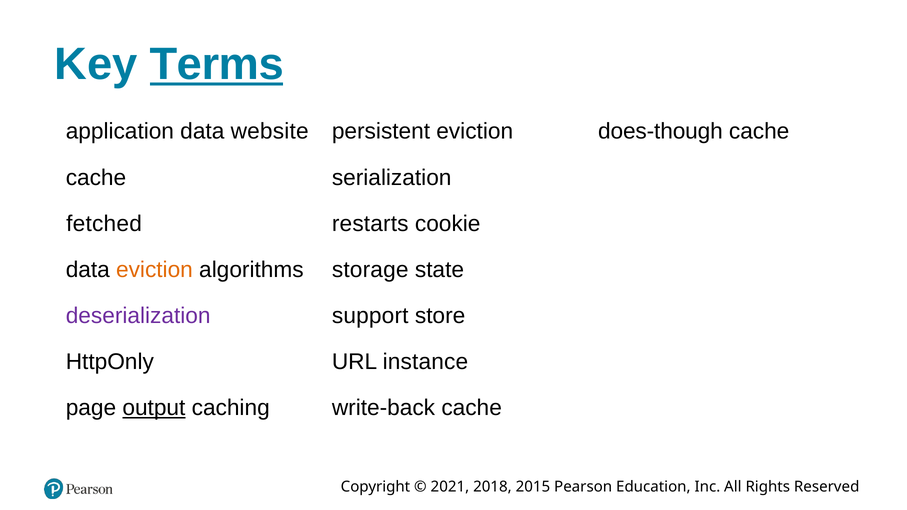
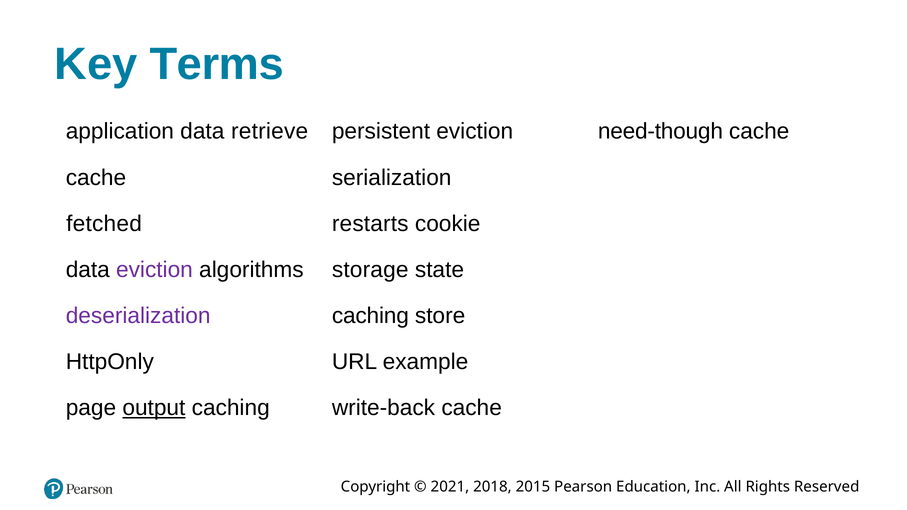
Terms underline: present -> none (217, 65)
website: website -> retrieve (270, 131)
does-though: does-though -> need-though (660, 131)
eviction colour: orange -> purple (154, 270)
support: support -> caching (370, 316)
instance: instance -> example (425, 362)
